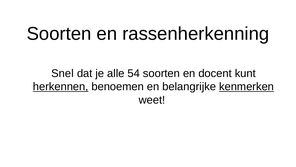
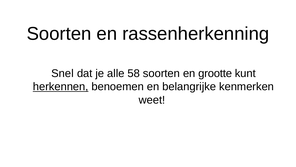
54: 54 -> 58 (134, 73)
docent: docent -> grootte (215, 73)
kenmerken underline: present -> none (247, 86)
